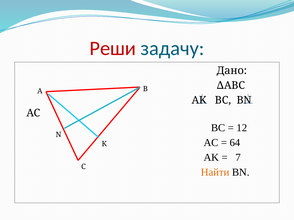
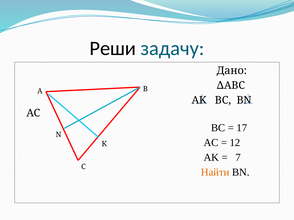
Реши colour: red -> black (113, 49)
12: 12 -> 17 (242, 128)
64: 64 -> 12 (235, 143)
